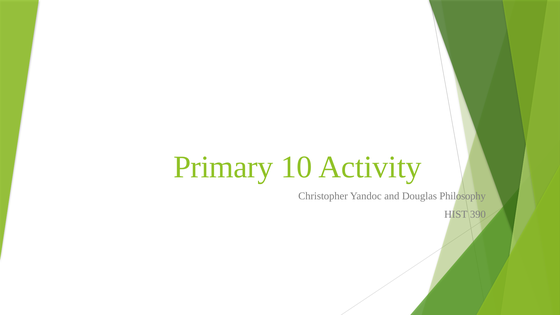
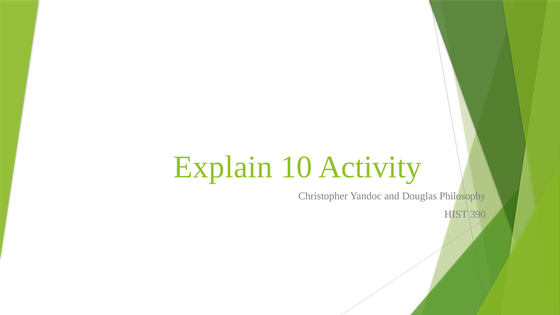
Primary: Primary -> Explain (223, 167)
